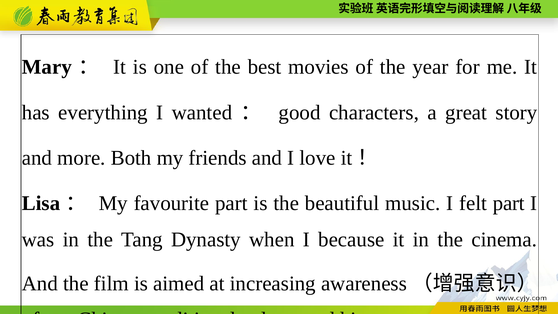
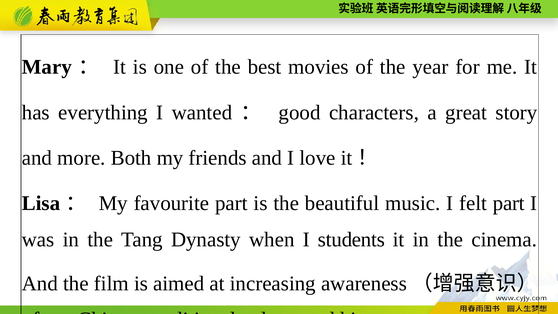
because: because -> students (351, 239)
